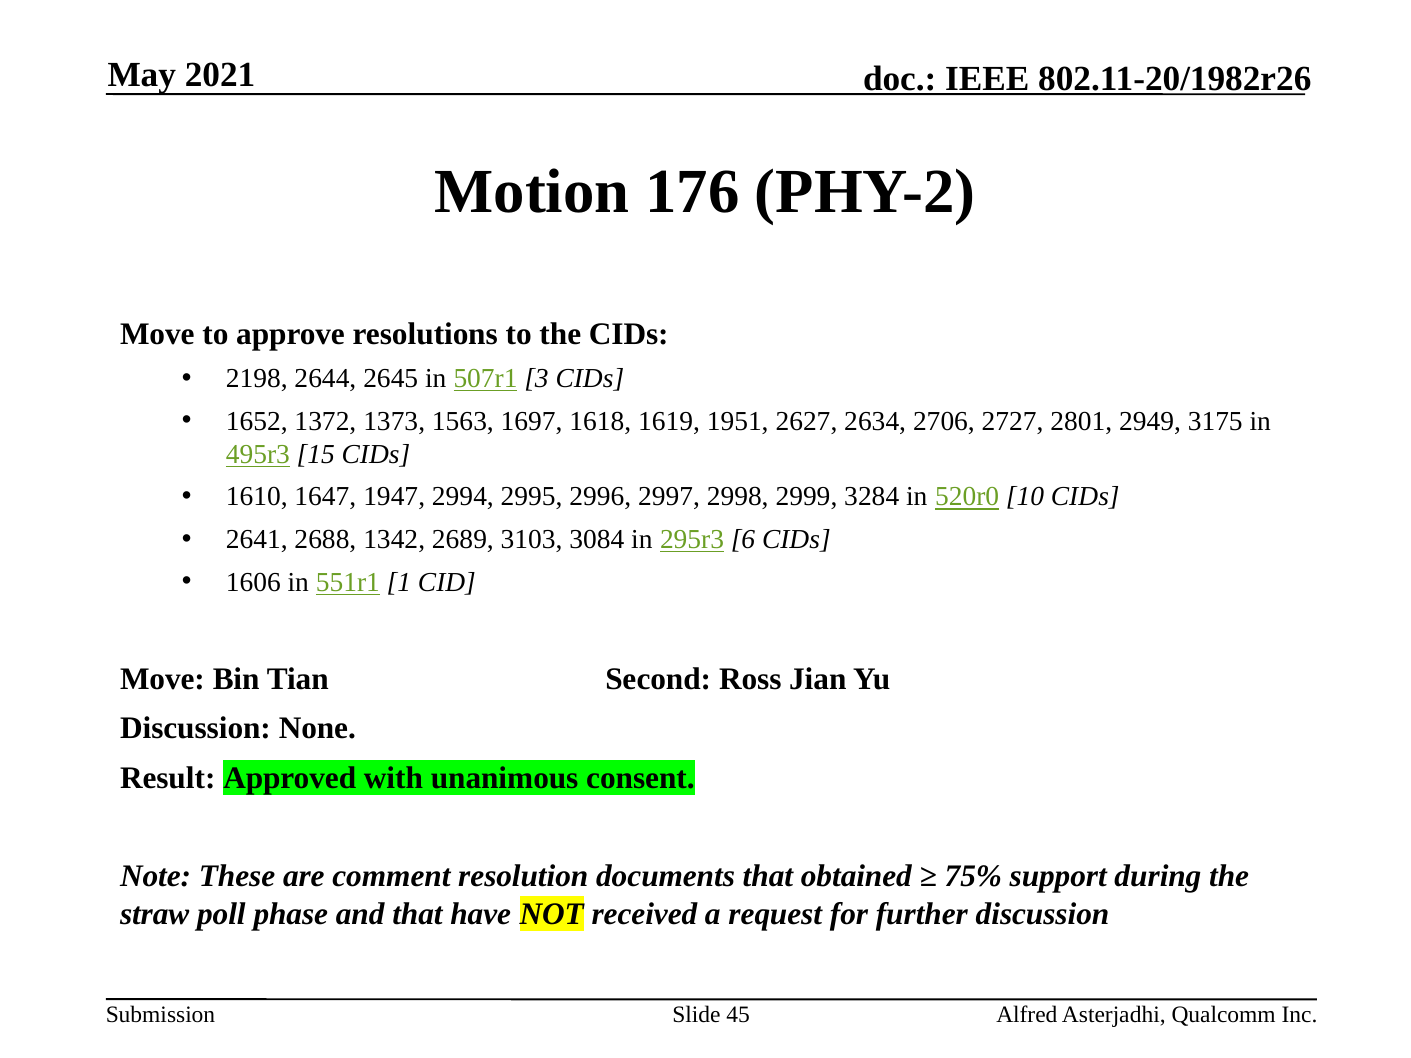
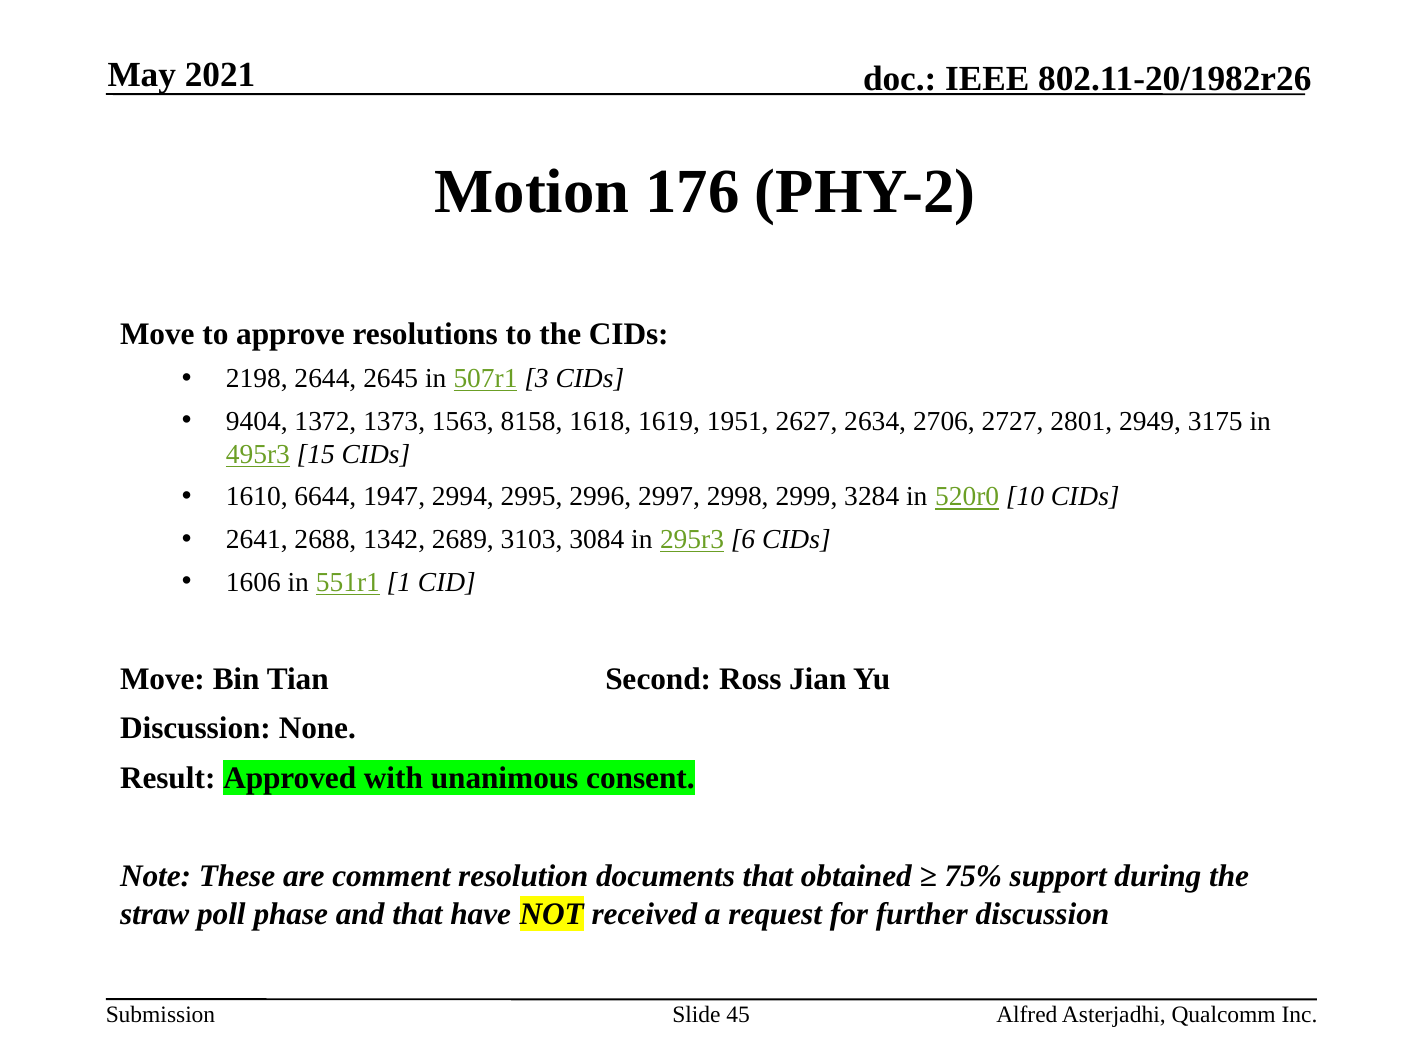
1652: 1652 -> 9404 (257, 421)
1697: 1697 -> 8158 (532, 421)
1647: 1647 -> 6644 (325, 497)
